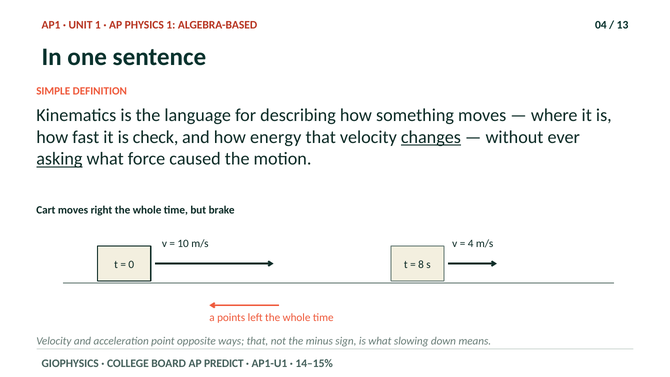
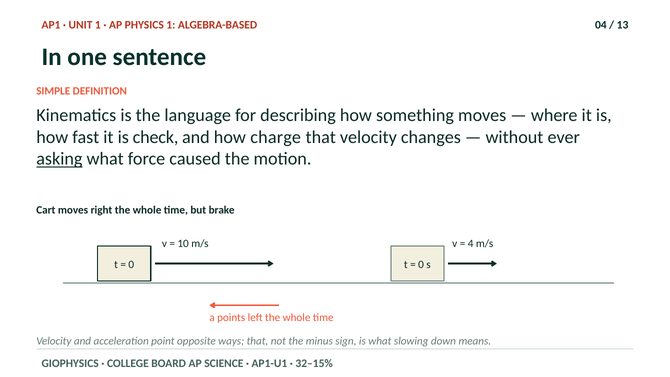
energy: energy -> charge (276, 137)
changes underline: present -> none (431, 137)
8: 8 -> 0 (421, 264)
PREDICT: PREDICT -> SCIENCE (224, 363)
14–15%: 14–15% -> 32–15% (314, 363)
